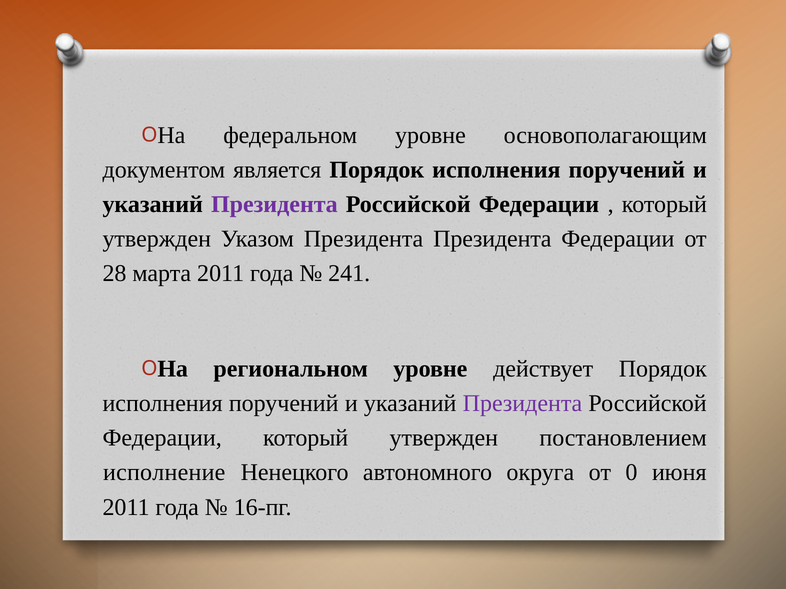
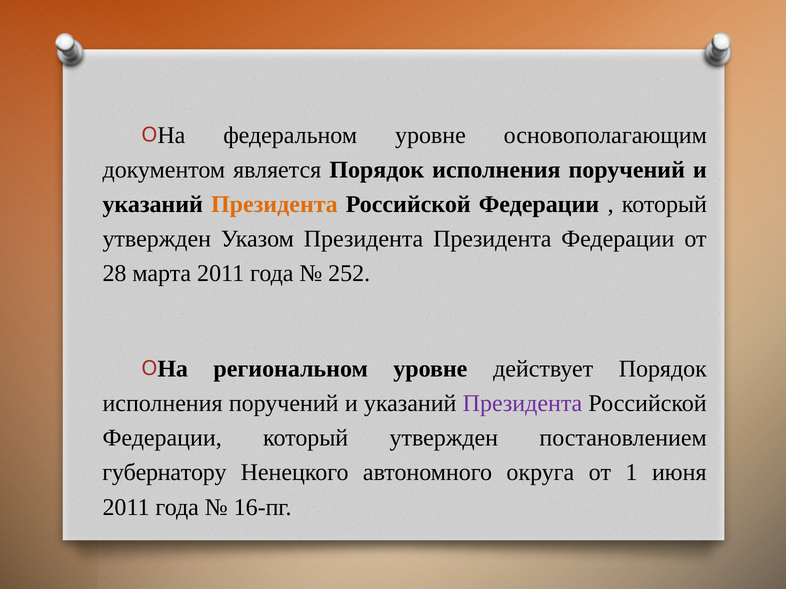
Президента colour: purple -> orange (274, 205)
241: 241 -> 252 (349, 274)
исполнение: исполнение -> губернатору (164, 473)
0: 0 -> 1 (631, 473)
